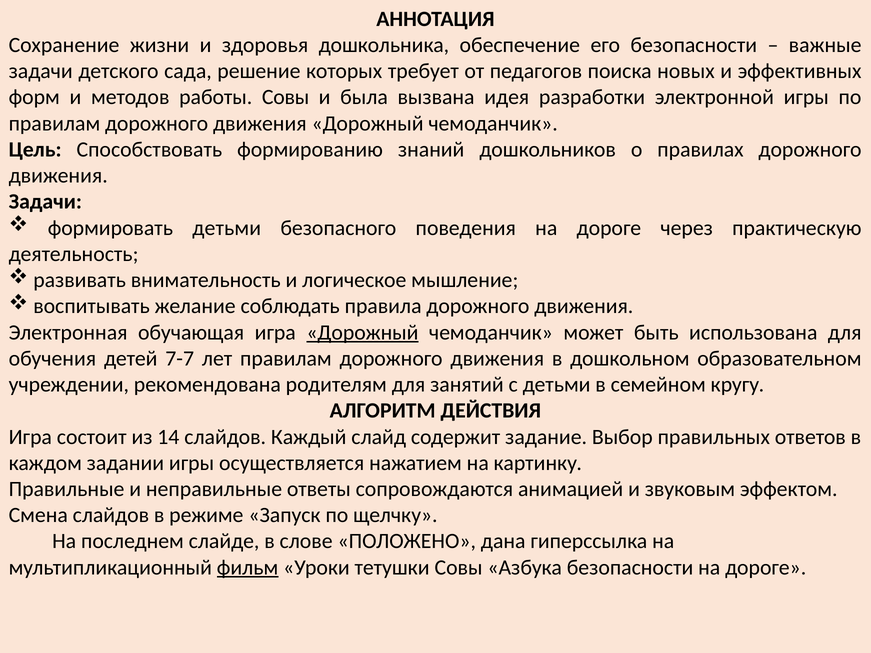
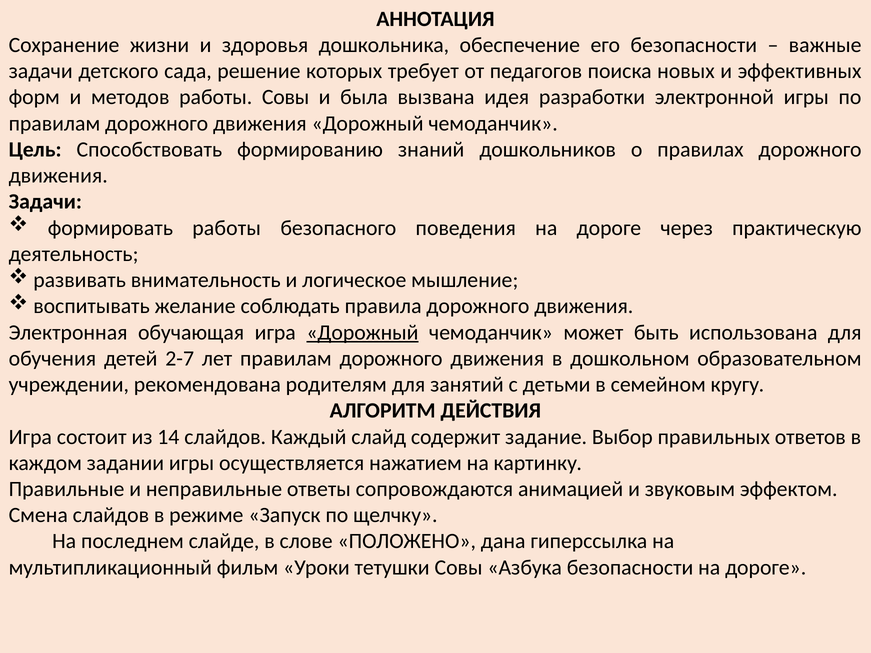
формировать детьми: детьми -> работы (227, 228)
7-7: 7-7 -> 2-7 (180, 359)
фильм underline: present -> none (248, 568)
